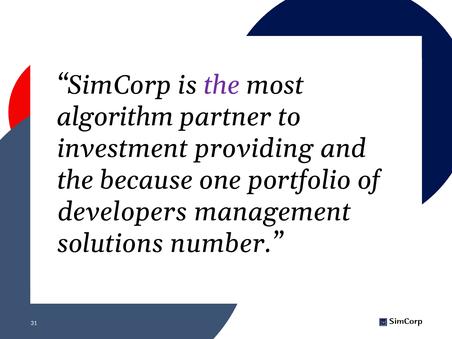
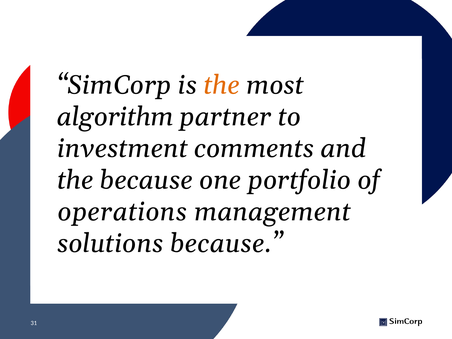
the colour: purple -> orange (222, 85)
providing: providing -> comments (254, 149)
developers: developers -> operations (122, 212)
solutions number: number -> because (226, 243)
